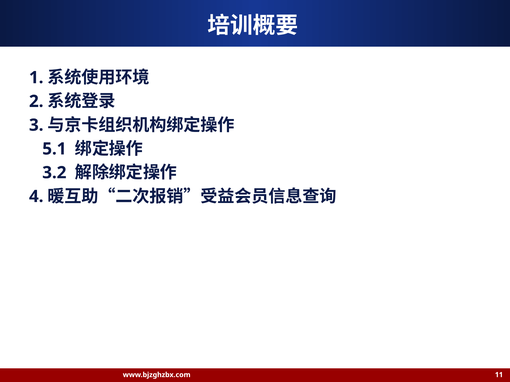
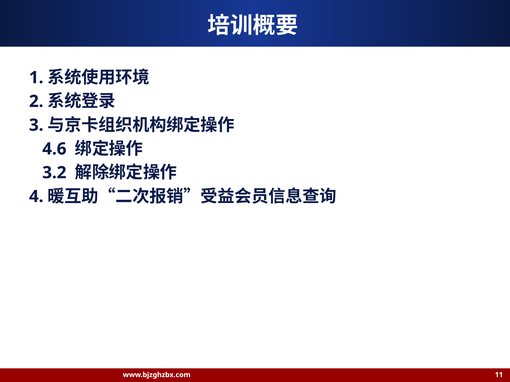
5.1: 5.1 -> 4.6 (54, 149)
